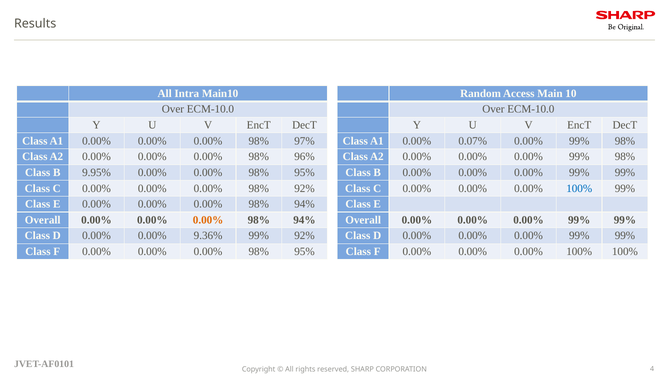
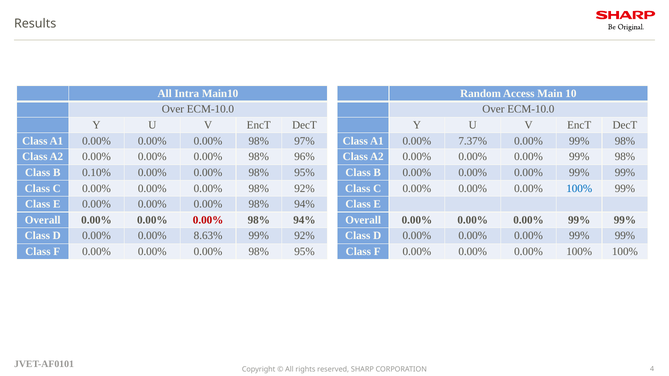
0.07%: 0.07% -> 7.37% (473, 141)
9.95%: 9.95% -> 0.10% (96, 173)
0.00% colour: orange -> red (208, 220)
9.36%: 9.36% -> 8.63% (208, 236)
